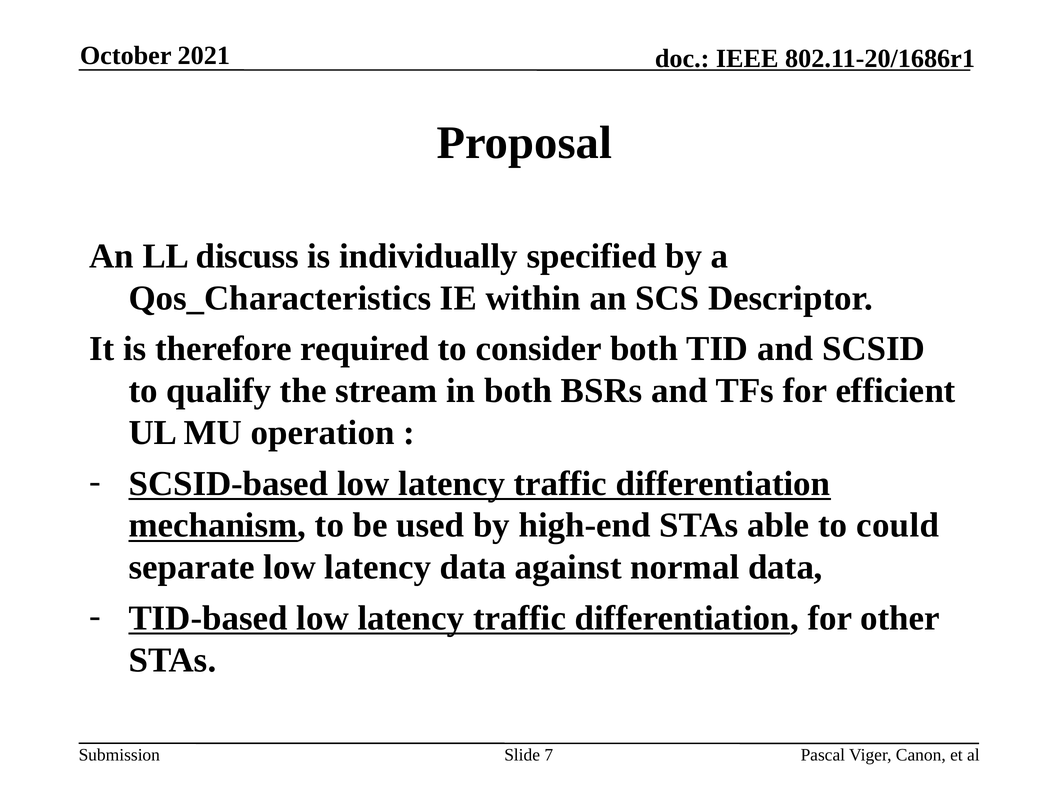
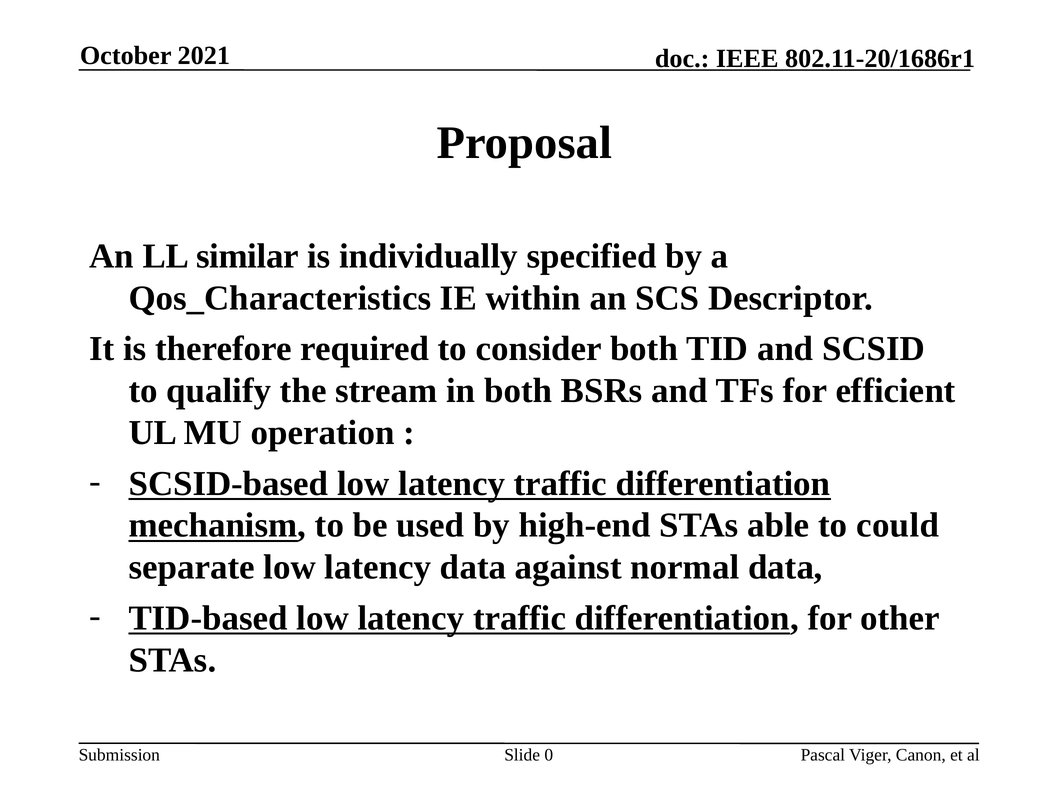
discuss: discuss -> similar (247, 256)
7: 7 -> 0 (549, 755)
